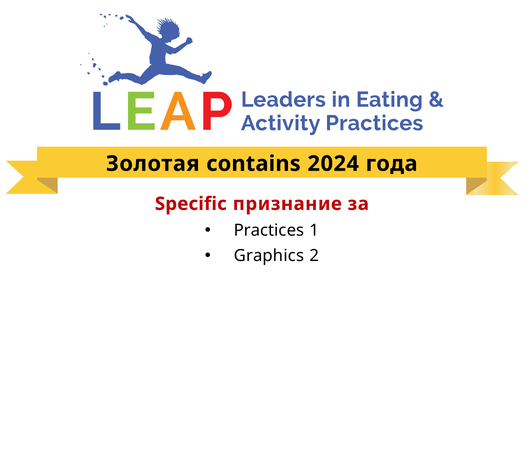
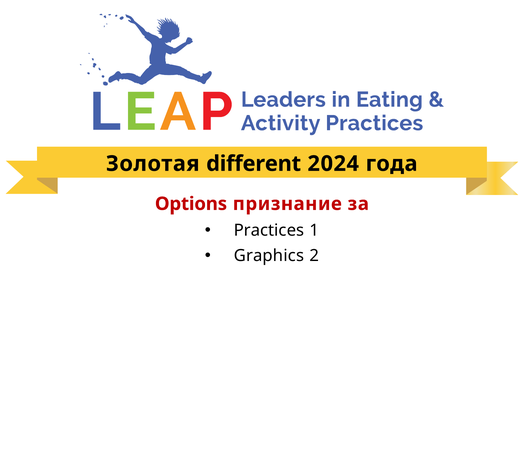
contains: contains -> different (254, 164)
Specific: Specific -> Options (191, 204)
